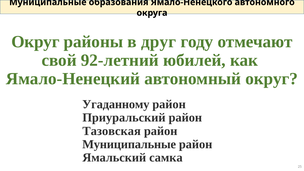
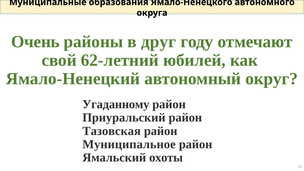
Округ: Округ -> Очень (35, 42)
92-летний: 92-летний -> 62-летний (120, 60)
Муниципальные: Муниципальные -> Муниципальное (129, 144)
самка: самка -> охоты (166, 158)
